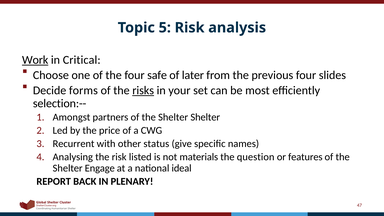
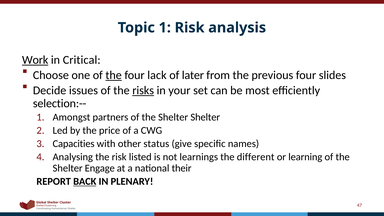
Topic 5: 5 -> 1 (165, 28)
the underline: none -> present (114, 75)
safe: safe -> lack (157, 75)
forms: forms -> issues (83, 90)
Recurrent: Recurrent -> Capacities (74, 144)
materials: materials -> learnings (199, 157)
question: question -> different (256, 157)
features: features -> learning (305, 157)
ideal: ideal -> their (182, 168)
BACK underline: none -> present (85, 181)
